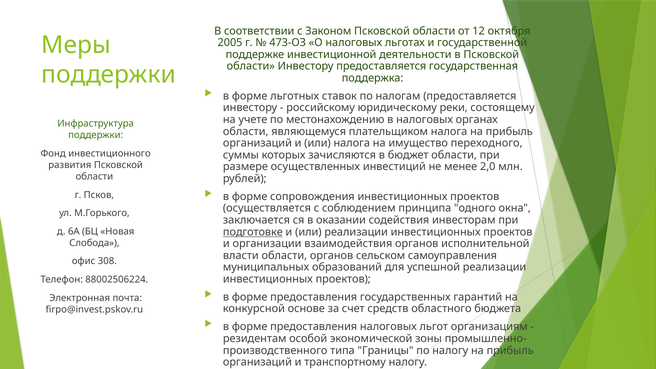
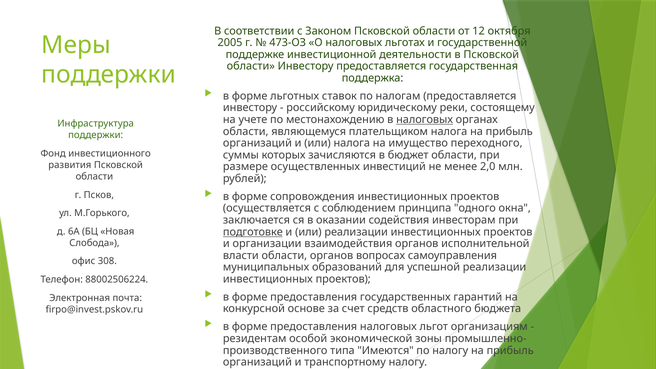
налоговых underline: none -> present (425, 120)
сельском: сельском -> вопросах (381, 256)
Границы: Границы -> Имеются (386, 350)
